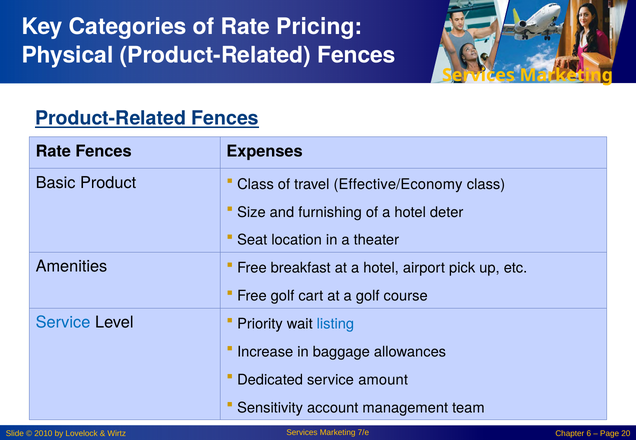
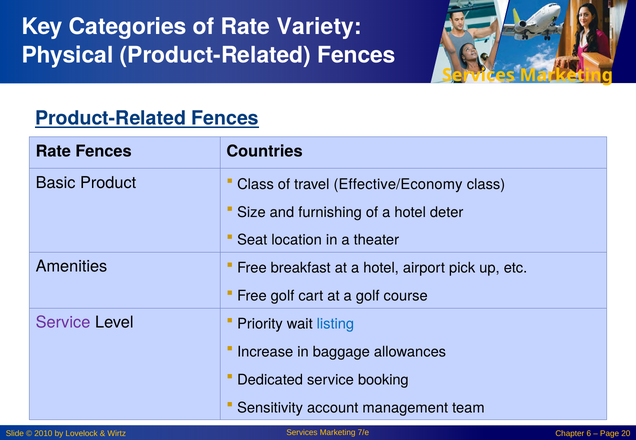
Pricing: Pricing -> Variety (319, 27)
Expenses: Expenses -> Countries (265, 151)
Service colour: blue -> purple (63, 323)
amount: amount -> booking (383, 380)
